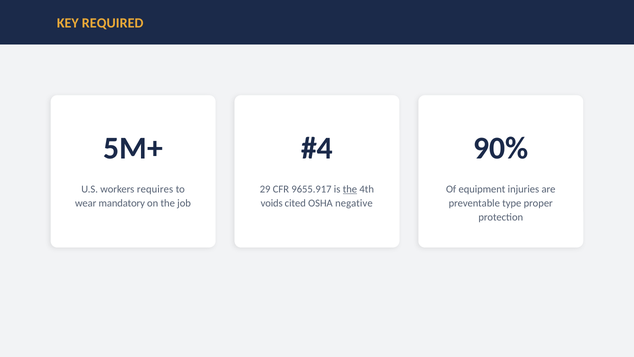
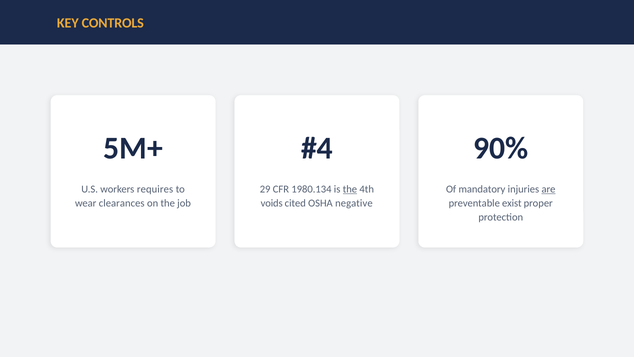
REQUIRED: REQUIRED -> CONTROLS (113, 23)
9655.917: 9655.917 -> 1980.134 (311, 189)
equipment: equipment -> mandatory (482, 189)
are underline: none -> present (549, 189)
mandatory: mandatory -> clearances (122, 203)
type: type -> exist (512, 203)
